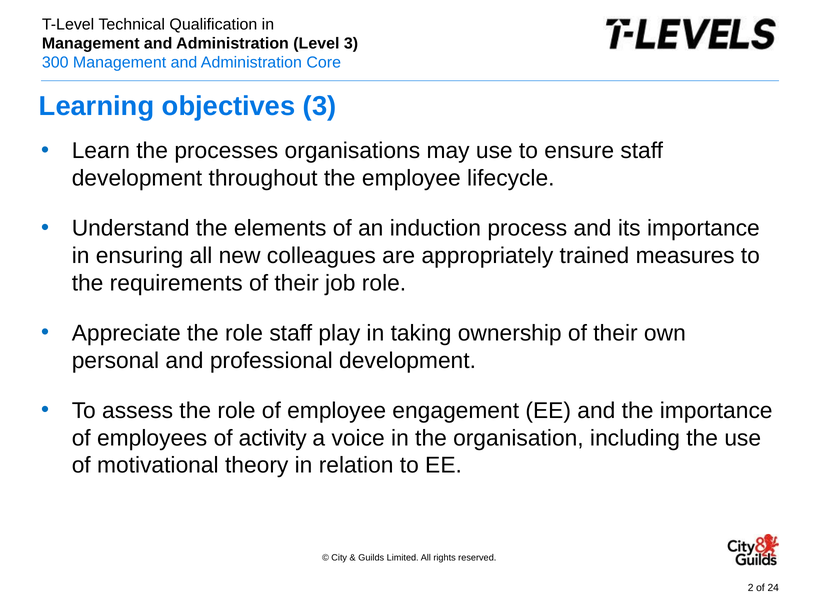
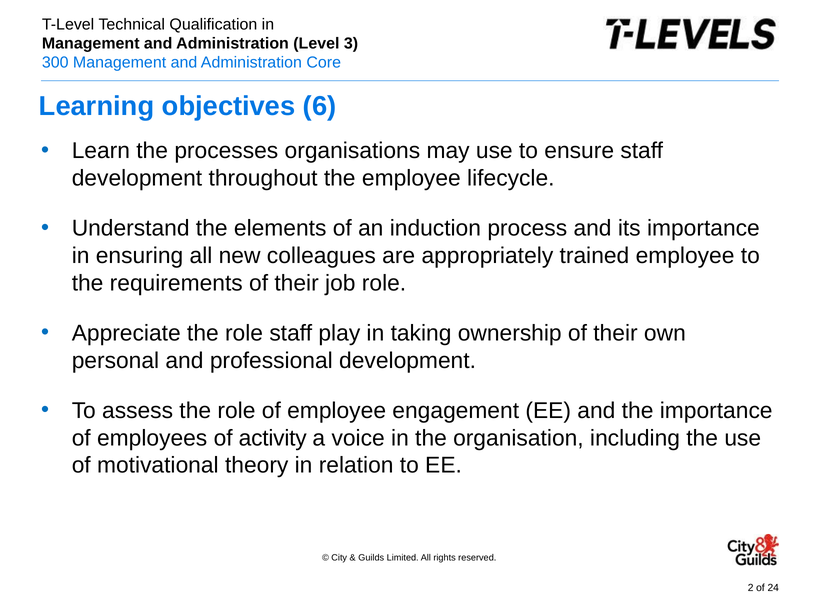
objectives 3: 3 -> 6 (320, 106)
trained measures: measures -> employee (685, 256)
